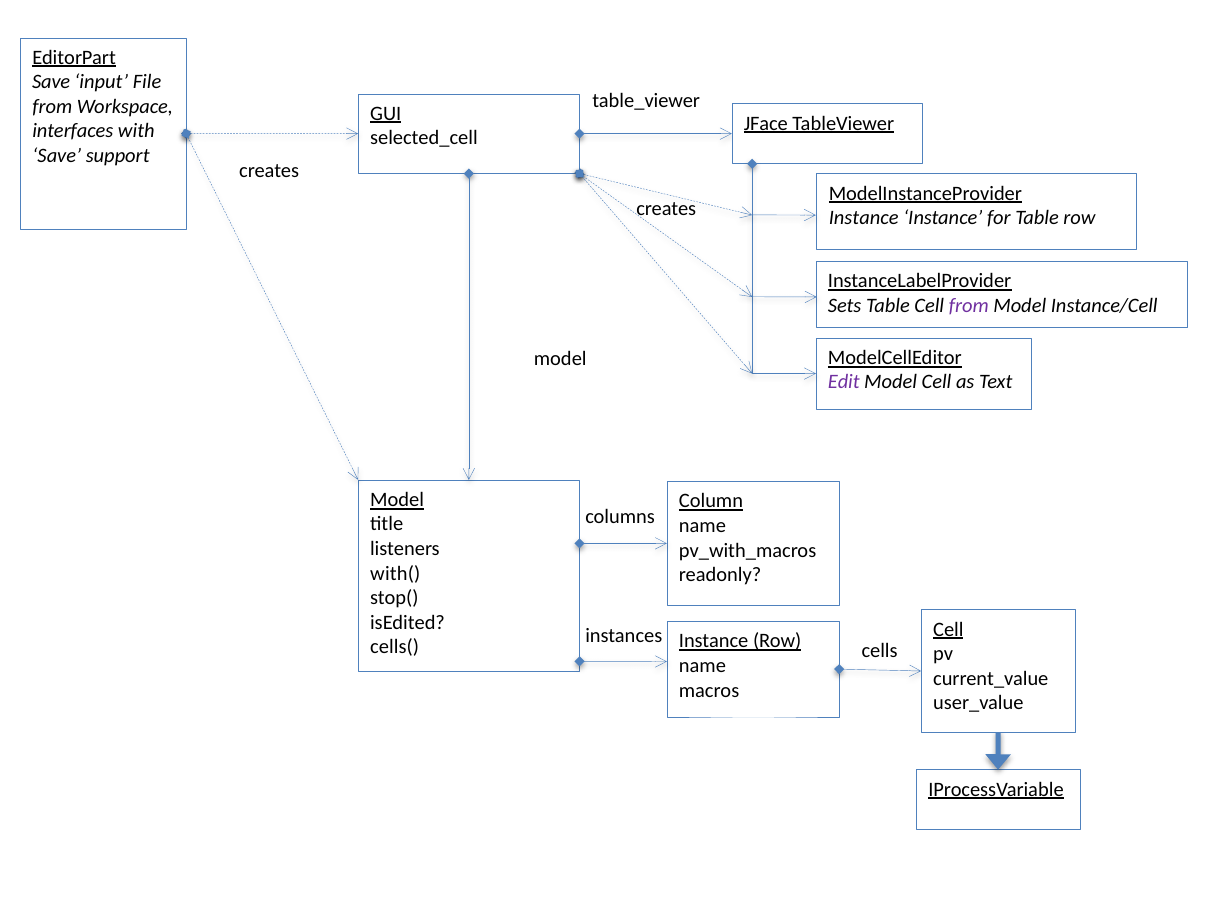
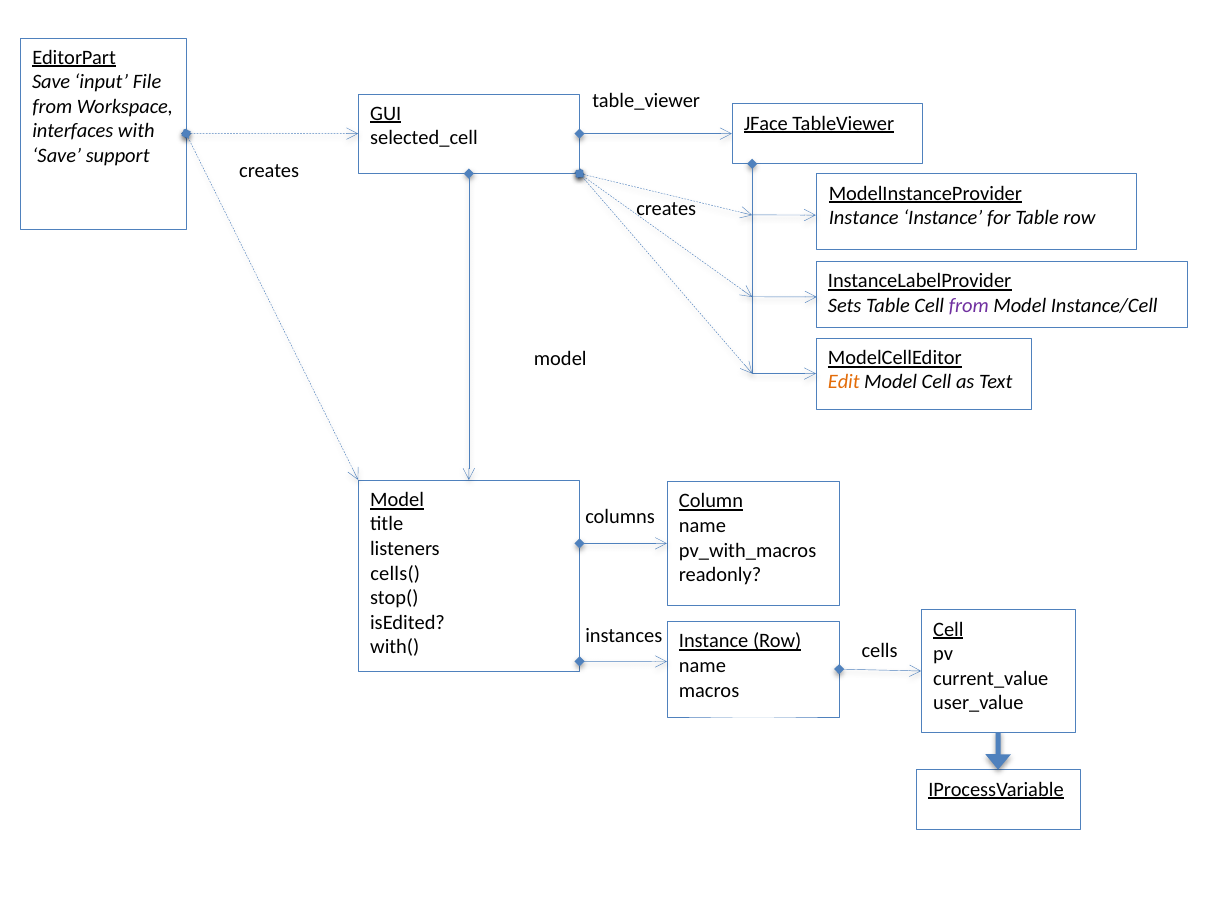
Edit colour: purple -> orange (844, 382)
with(: with( -> cells( (395, 573)
cells(: cells( -> with( (395, 647)
